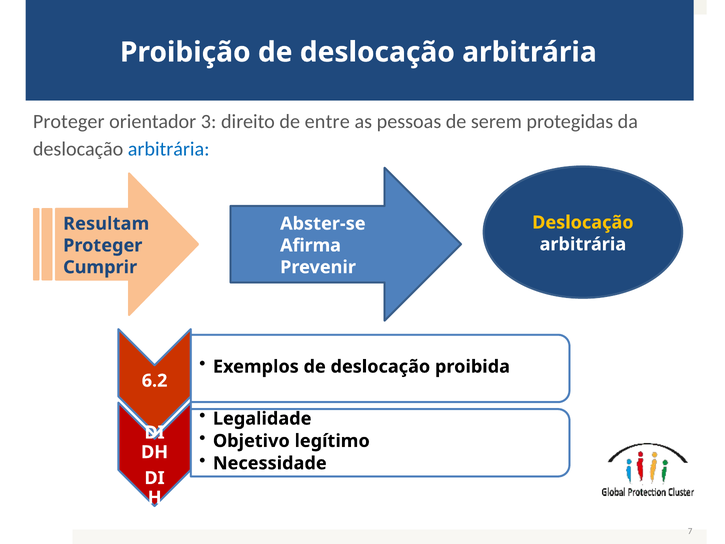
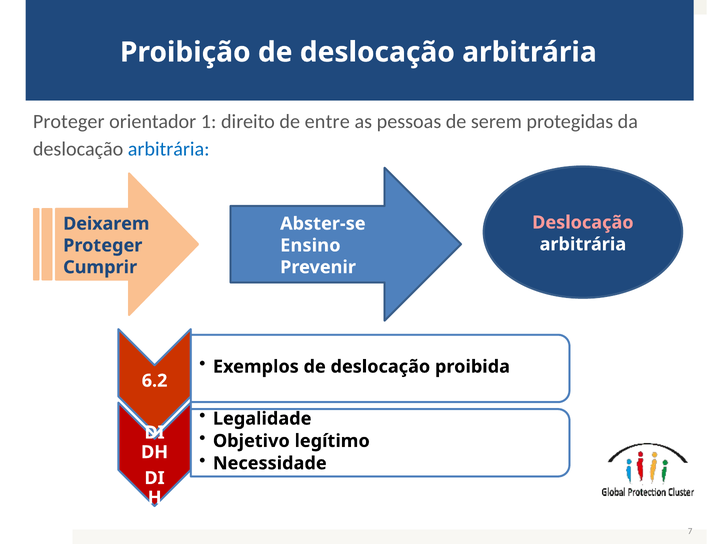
3: 3 -> 1 (209, 121)
Deslocação colour: yellow -> pink (583, 222)
Resultam: Resultam -> Deixarem (106, 224)
Afirma: Afirma -> Ensino (310, 245)
